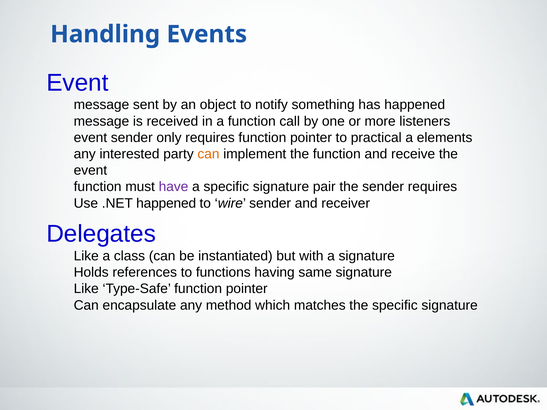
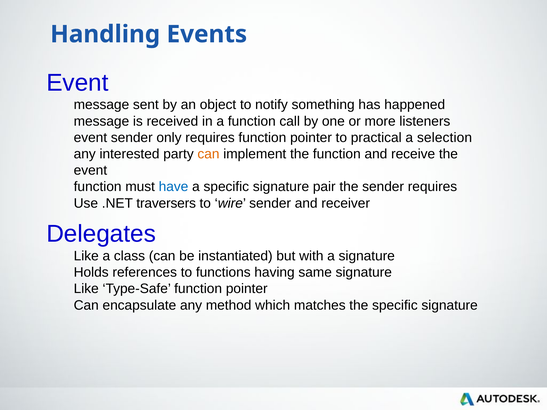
elements: elements -> selection (445, 138)
have colour: purple -> blue (174, 187)
.NET happened: happened -> traversers (166, 203)
